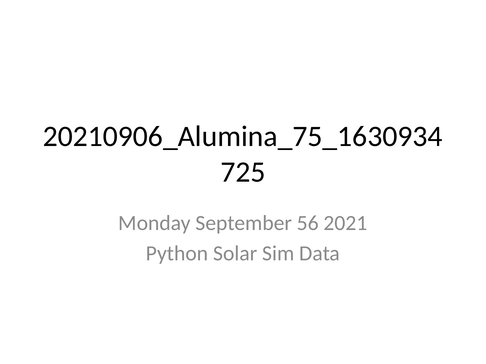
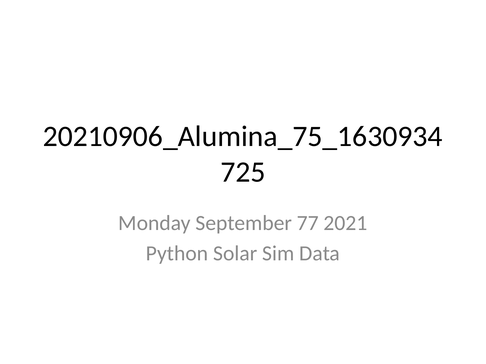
56: 56 -> 77 (308, 223)
